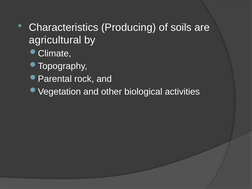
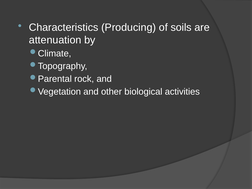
agricultural: agricultural -> attenuation (55, 40)
